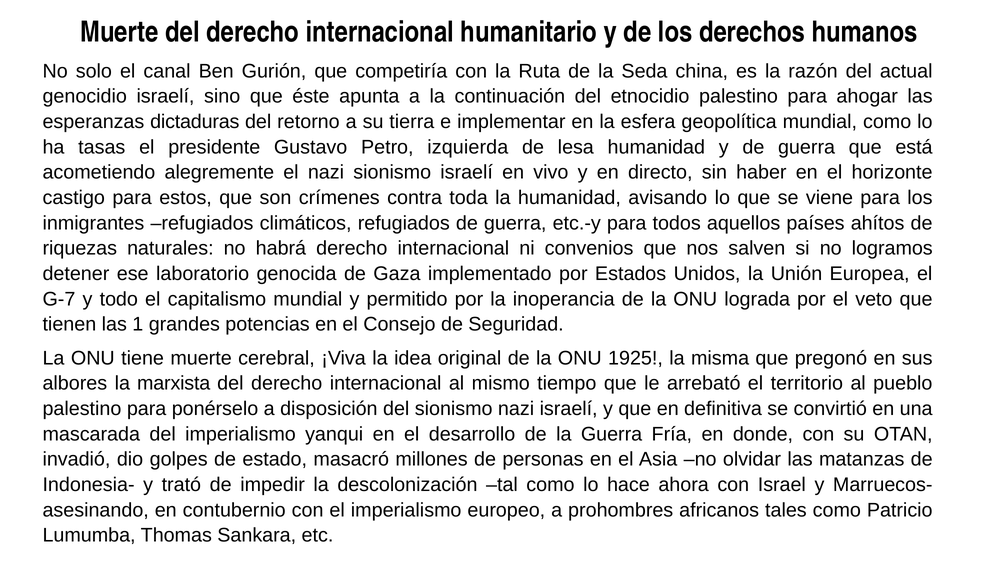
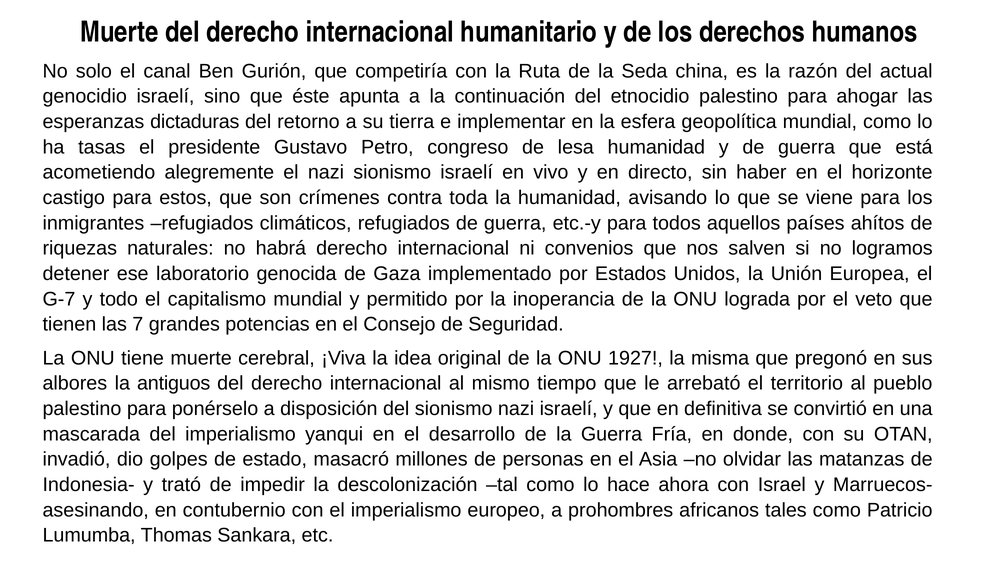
izquierda: izquierda -> congreso (468, 147)
1: 1 -> 7 (138, 325)
1925: 1925 -> 1927 (635, 358)
marxista: marxista -> antiguos (174, 384)
